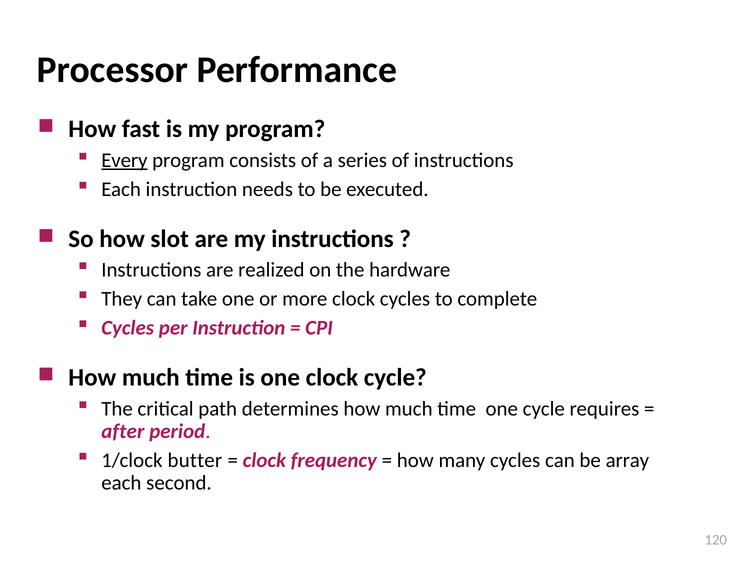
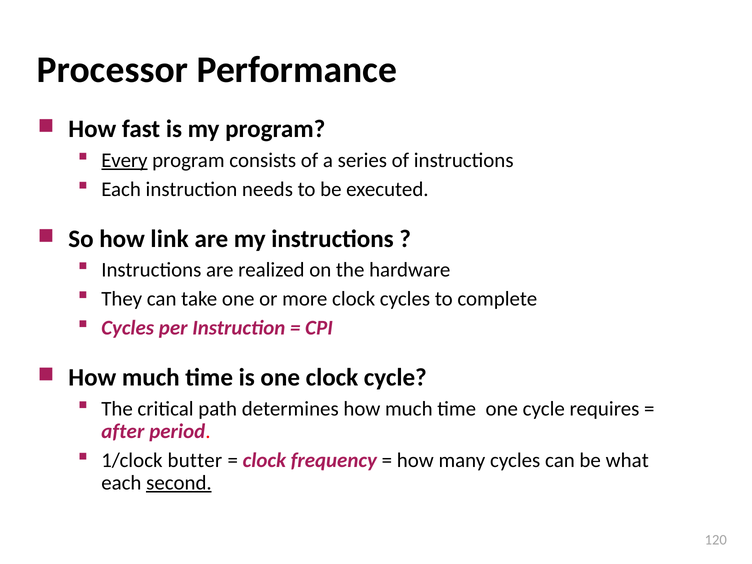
slot: slot -> link (170, 239)
array: array -> what (627, 460)
second underline: none -> present (179, 483)
